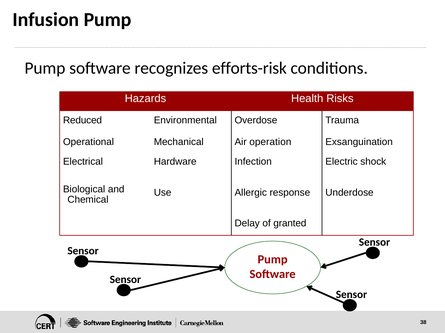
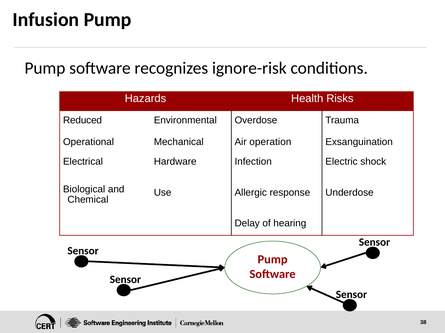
efforts-risk: efforts-risk -> ignore-risk (249, 68)
granted: granted -> hearing (290, 224)
